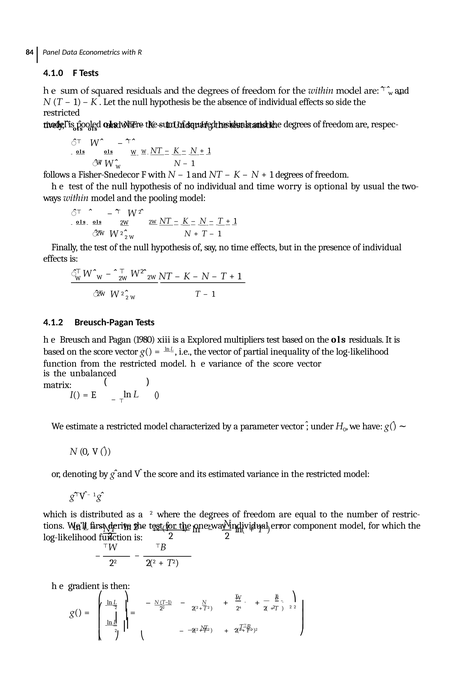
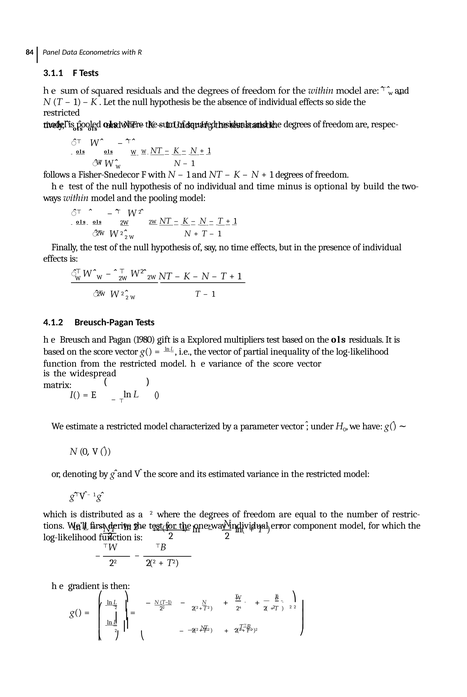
4.1.0: 4.1.0 -> 3.1.1 (53, 73)
worry: worry -> minus (290, 187)
usual: usual -> build (374, 187)
xiii: xiii -> gift (164, 340)
unbalanced: unbalanced -> widespread (93, 374)
